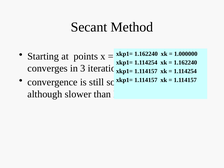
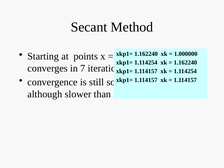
3: 3 -> 7 (83, 68)
